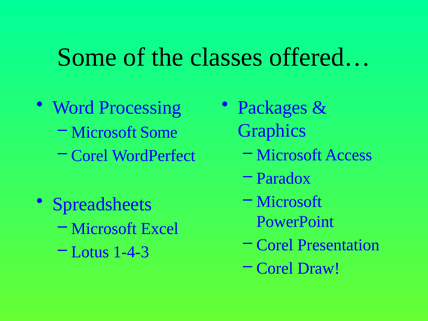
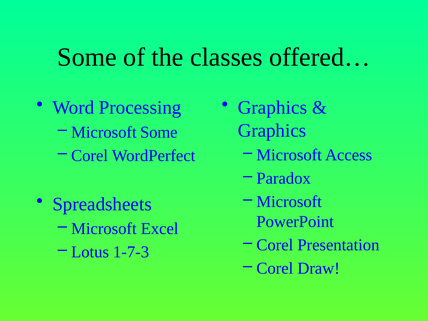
Packages: Packages -> Graphics (272, 108)
1-4-3: 1-4-3 -> 1-7-3 (131, 252)
